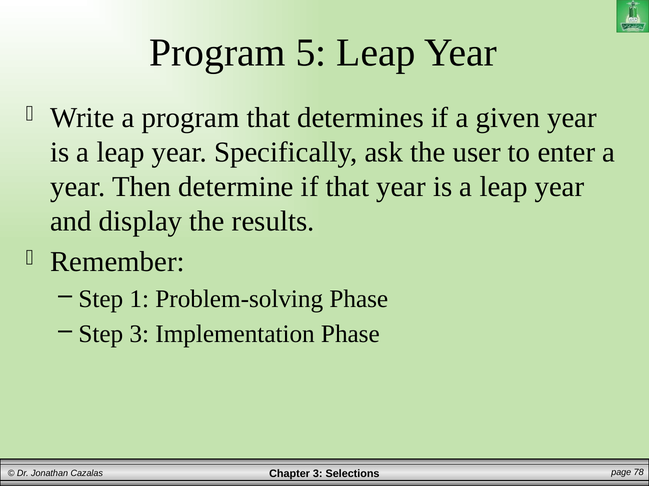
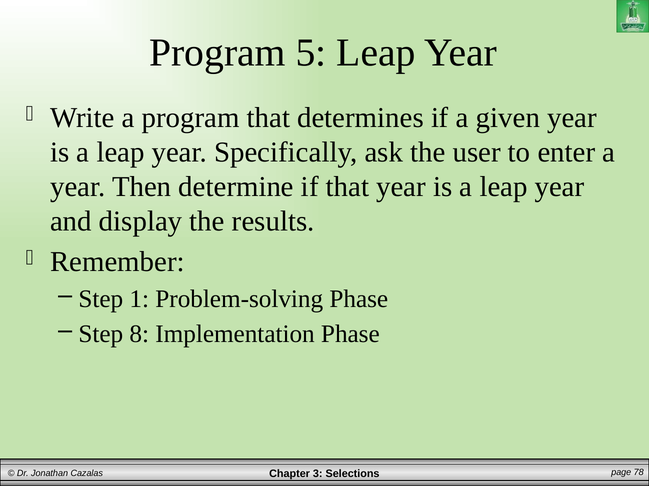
Step 3: 3 -> 8 (139, 335)
